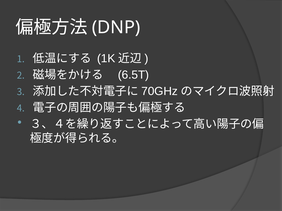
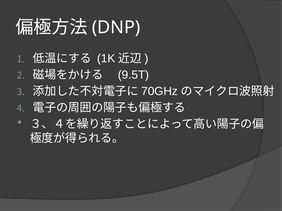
6.5T: 6.5T -> 9.5T (133, 75)
